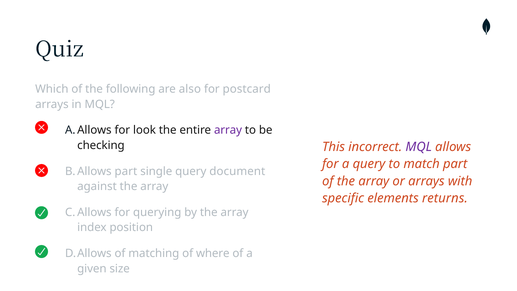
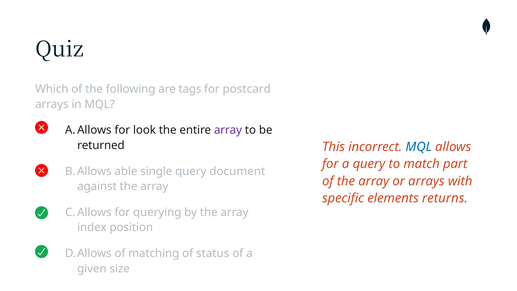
also: also -> tags (190, 89)
checking: checking -> returned (101, 145)
MQL colour: purple -> blue (419, 147)
part: part -> able (126, 171)
where: where -> status (213, 253)
